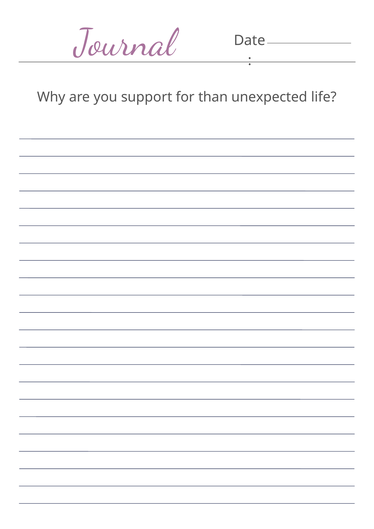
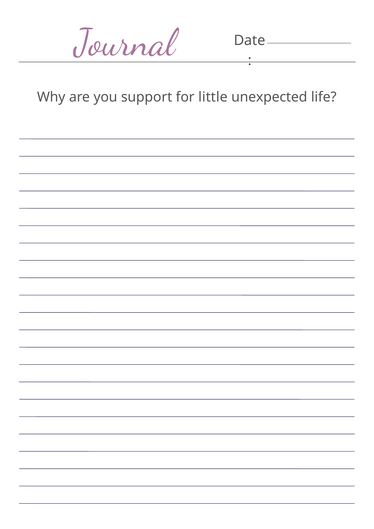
than: than -> little (213, 97)
